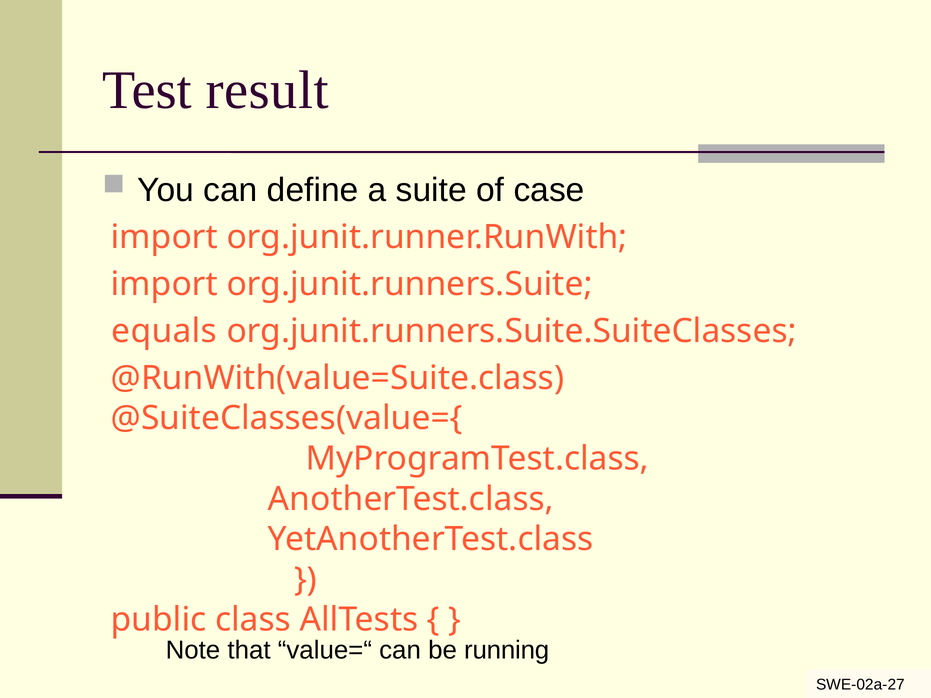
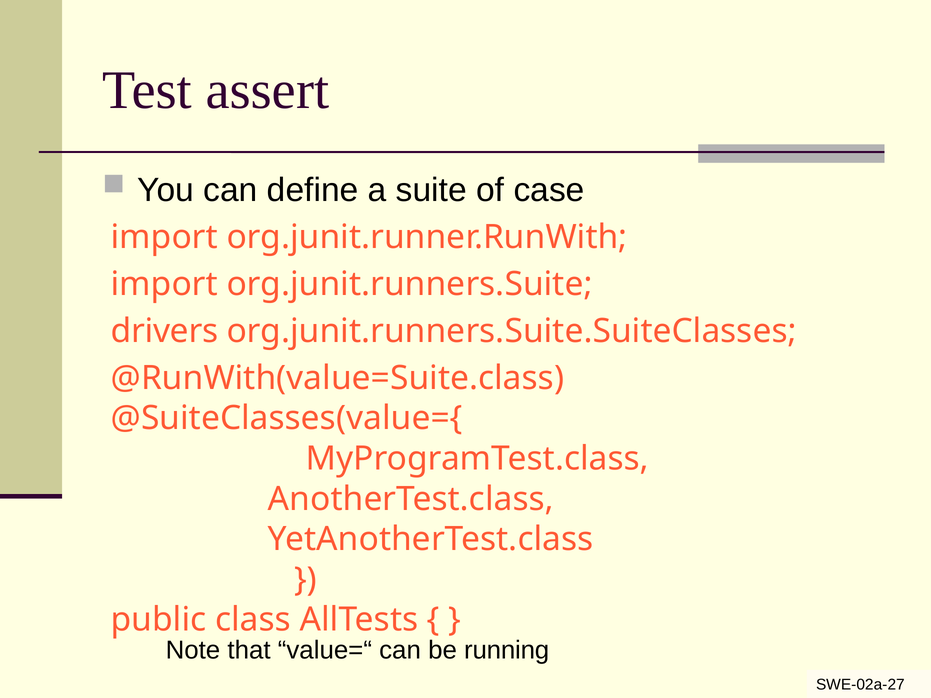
result: result -> assert (267, 90)
equals: equals -> drivers (165, 331)
